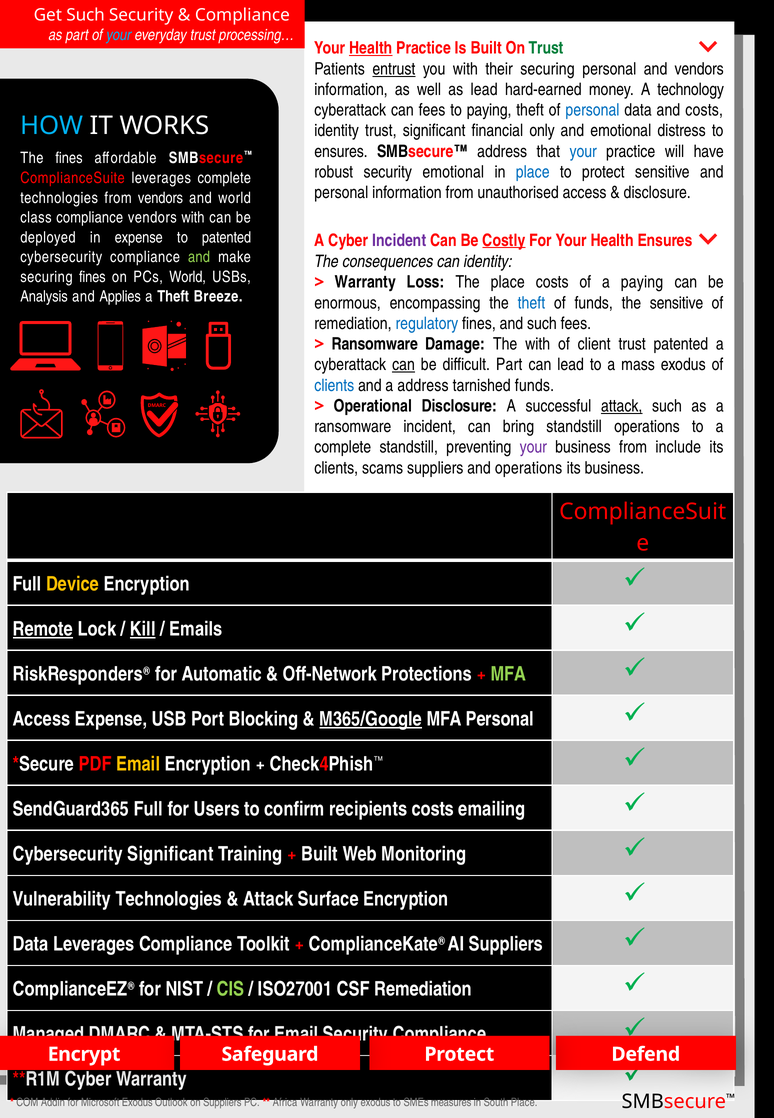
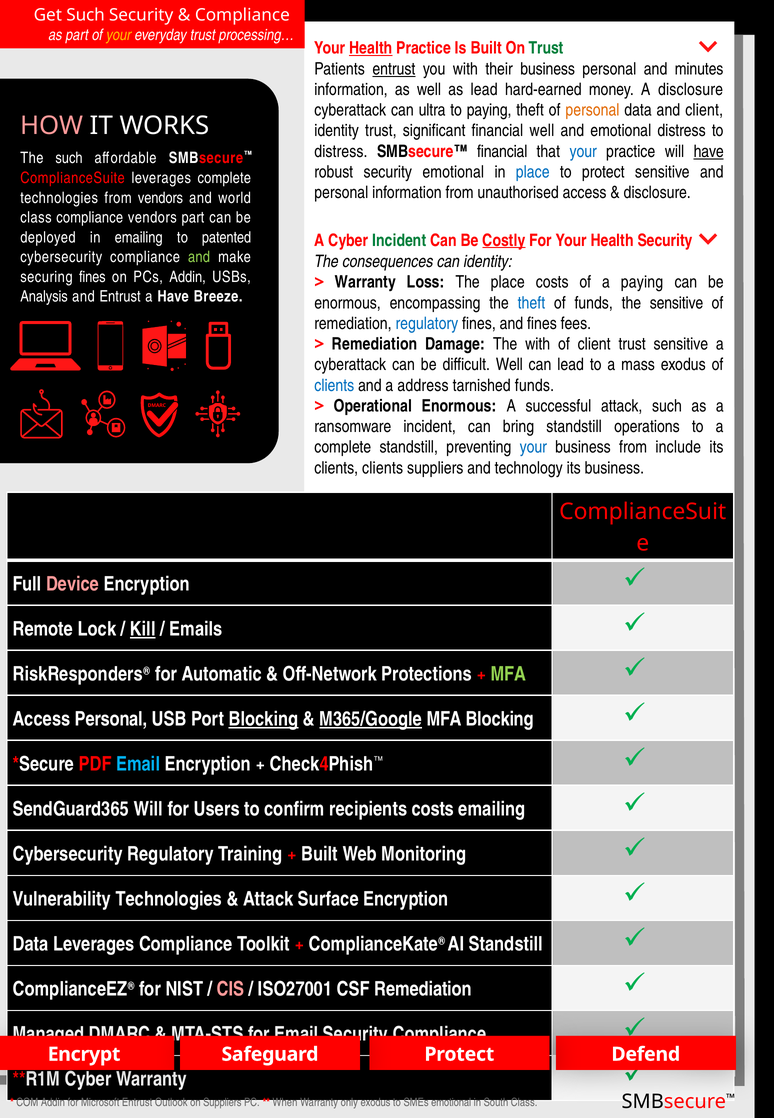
your colour: light blue -> yellow (119, 35)
their securing: securing -> business (548, 69)
and vendors: vendors -> minutes (699, 69)
A technology: technology -> disclosure (691, 90)
can fees: fees -> ultra (432, 110)
personal colour: blue -> orange (592, 110)
and costs: costs -> client (704, 110)
HOW colour: light blue -> pink (52, 126)
financial only: only -> well (542, 131)
ensures: ensures -> distress (341, 151)
SMBsecure™️ address: address -> financial (502, 151)
have underline: none -> present (709, 151)
The fines: fines -> such (69, 158)
vendors with: with -> part (193, 218)
in expense: expense -> emailing (139, 237)
Incident colour: purple -> green (399, 240)
Health Ensures: Ensures -> Security (665, 240)
PCs World: World -> Addin (188, 277)
and Applies: Applies -> Entrust (120, 297)
a Theft: Theft -> Have (173, 297)
and such: such -> fines (542, 323)
Ransomware: Ransomware -> Remediation (375, 344)
trust patented: patented -> sensitive (681, 344)
can underline: present -> none (404, 365)
difficult Part: Part -> Well (509, 365)
Operational Disclosure: Disclosure -> Enormous (459, 406)
attack underline: present -> none (622, 406)
your colour: purple -> blue (533, 447)
clients scams: scams -> clients (383, 468)
and operations: operations -> technology (529, 468)
Device colour: yellow -> pink (73, 584)
Remote underline: present -> none (43, 629)
Access Expense: Expense -> Personal (111, 719)
Blocking underline: none -> present (264, 719)
MFA Personal: Personal -> Blocking (500, 719)
Email colour: yellow -> light blue (138, 764)
SendGuard365 Full: Full -> Will (148, 809)
Cybersecurity Significant: Significant -> Regulatory (171, 854)
AI Suppliers: Suppliers -> Standstill (506, 944)
CIS colour: light green -> pink (230, 989)
Microsoft Exodus: Exodus -> Entrust (137, 1102)
Africa: Africa -> When (285, 1102)
SMEs measures: measures -> emotional (451, 1102)
South Place: Place -> Class (524, 1102)
